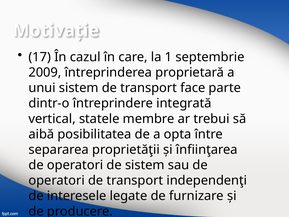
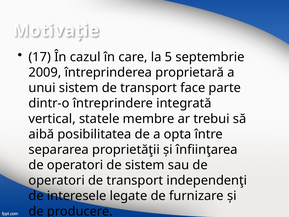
1: 1 -> 5 (168, 57)
